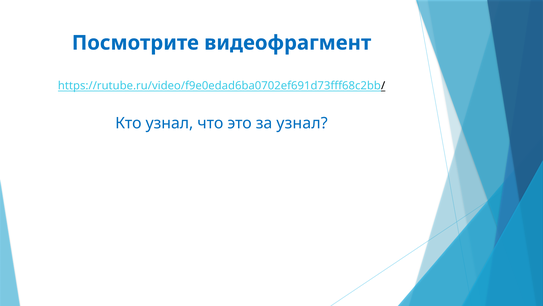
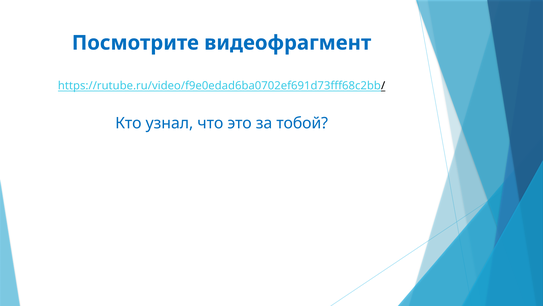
за узнал: узнал -> тобой (302, 123)
